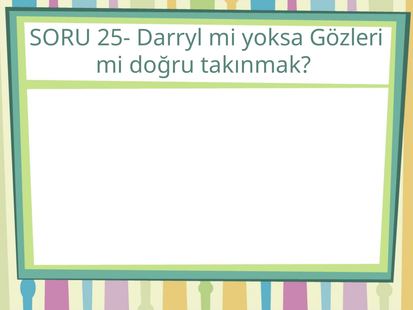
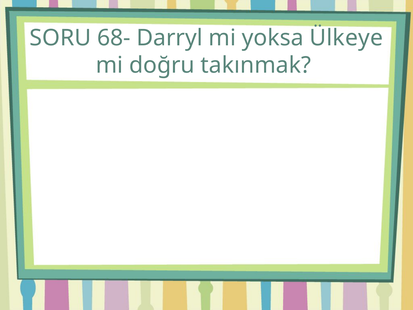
25-: 25- -> 68- (114, 38)
Gözleri: Gözleri -> Ülkeye (346, 38)
